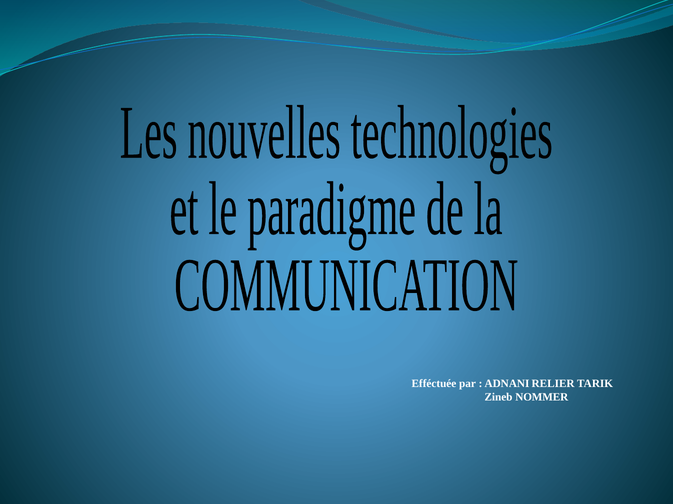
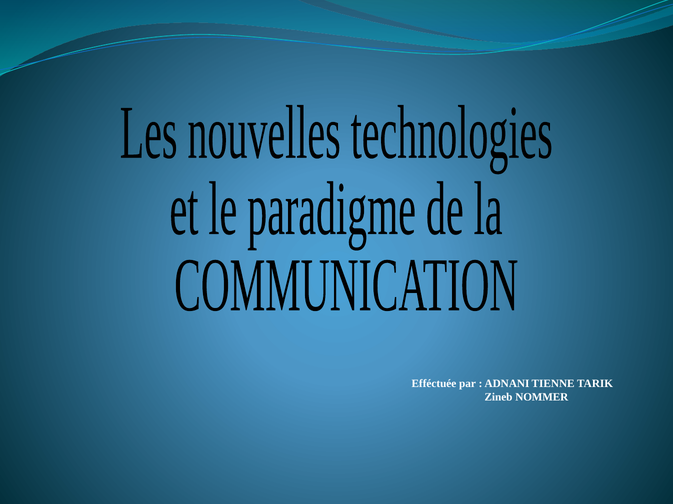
RELIER: RELIER -> TIENNE (553, 384)
